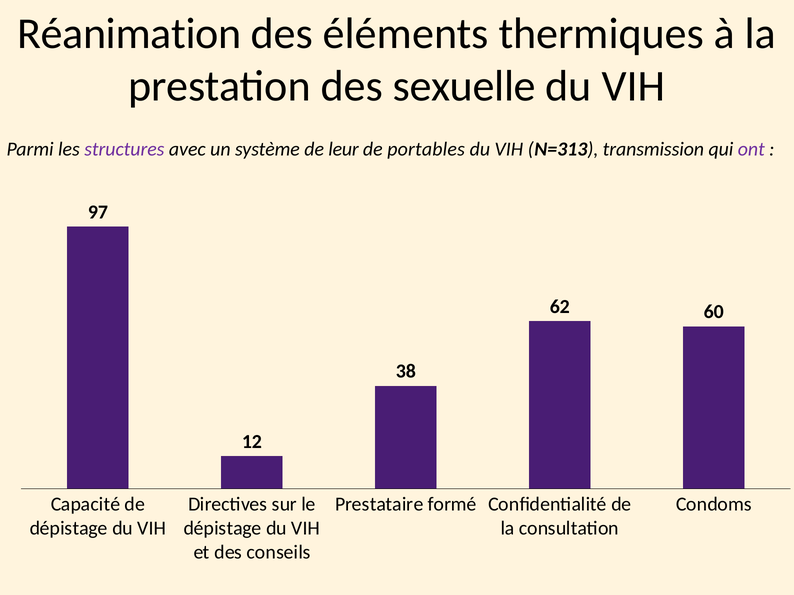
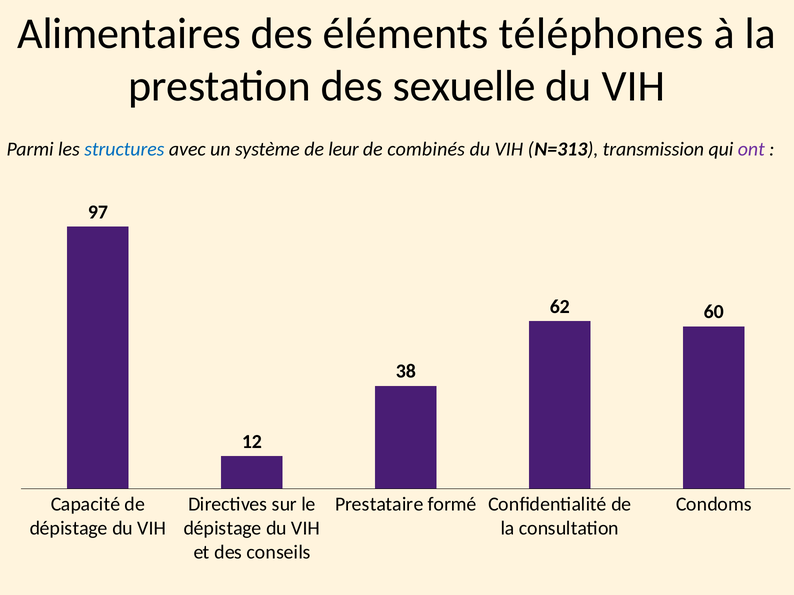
Réanimation: Réanimation -> Alimentaires (129, 33)
thermiques: thermiques -> téléphones (601, 33)
structures colour: purple -> blue (124, 149)
portables: portables -> combinés (426, 149)
